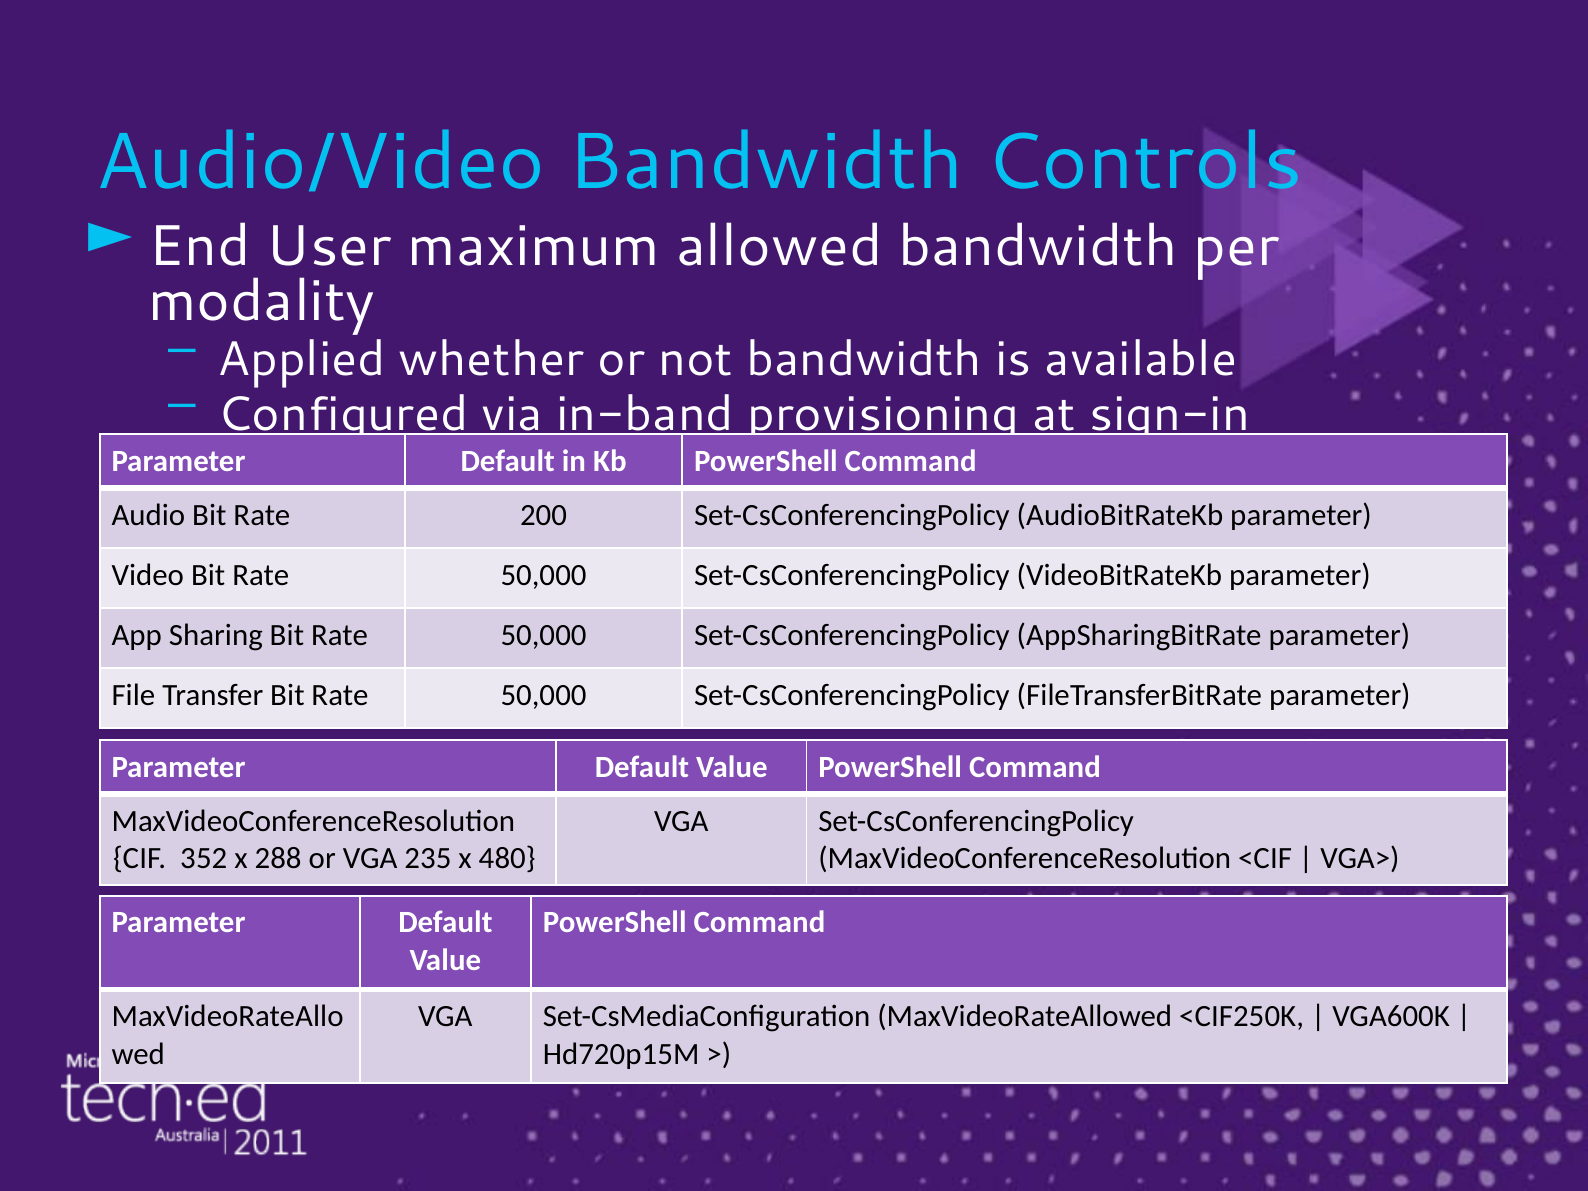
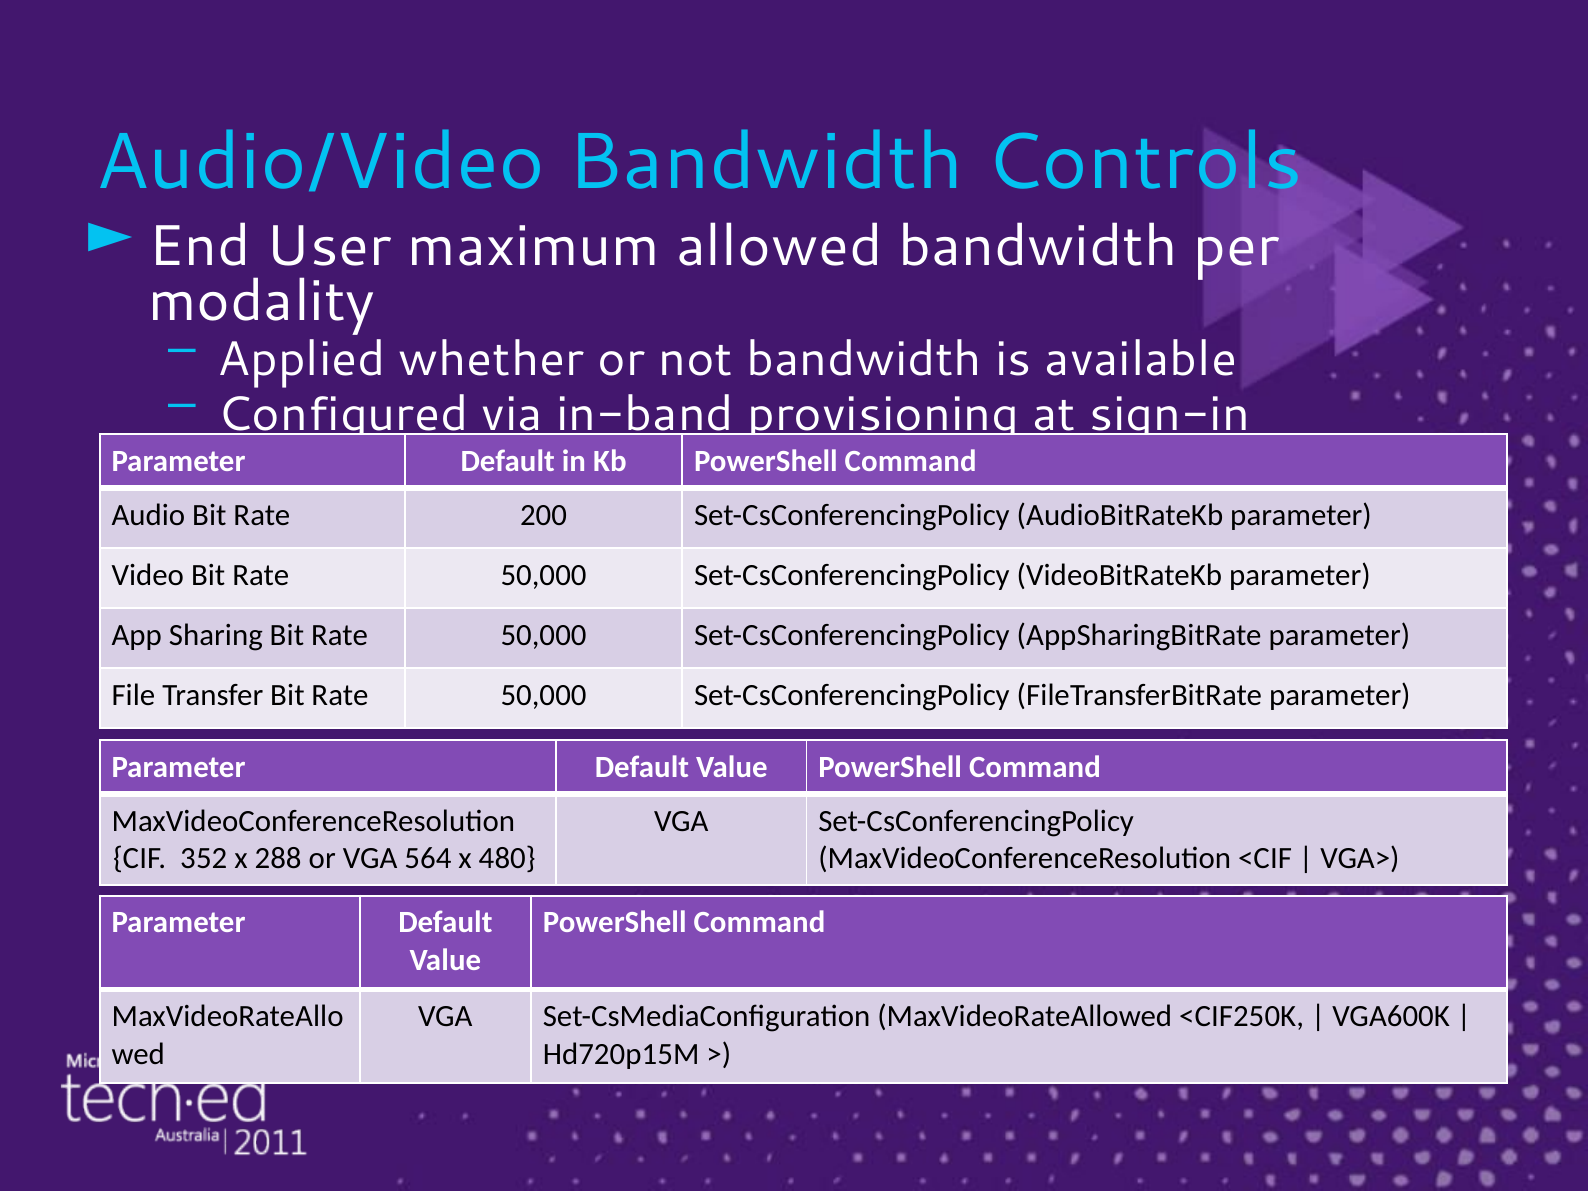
235: 235 -> 564 (428, 858)
